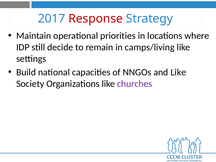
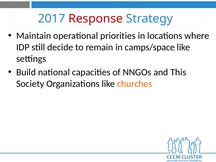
camps/living: camps/living -> camps/space (150, 47)
and Like: Like -> This (178, 72)
churches colour: purple -> orange (135, 84)
